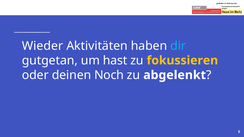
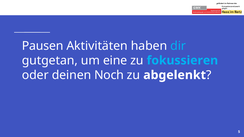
Wieder: Wieder -> Pausen (43, 46)
hast: hast -> eine (115, 61)
fokussieren colour: yellow -> light blue (182, 61)
